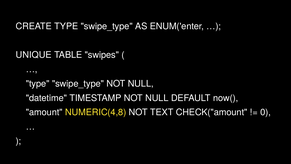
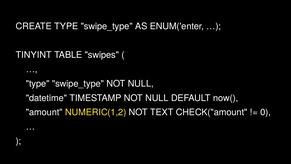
UNIQUE: UNIQUE -> TINYINT (34, 55)
NUMERIC(4,8: NUMERIC(4,8 -> NUMERIC(1,2 (96, 112)
